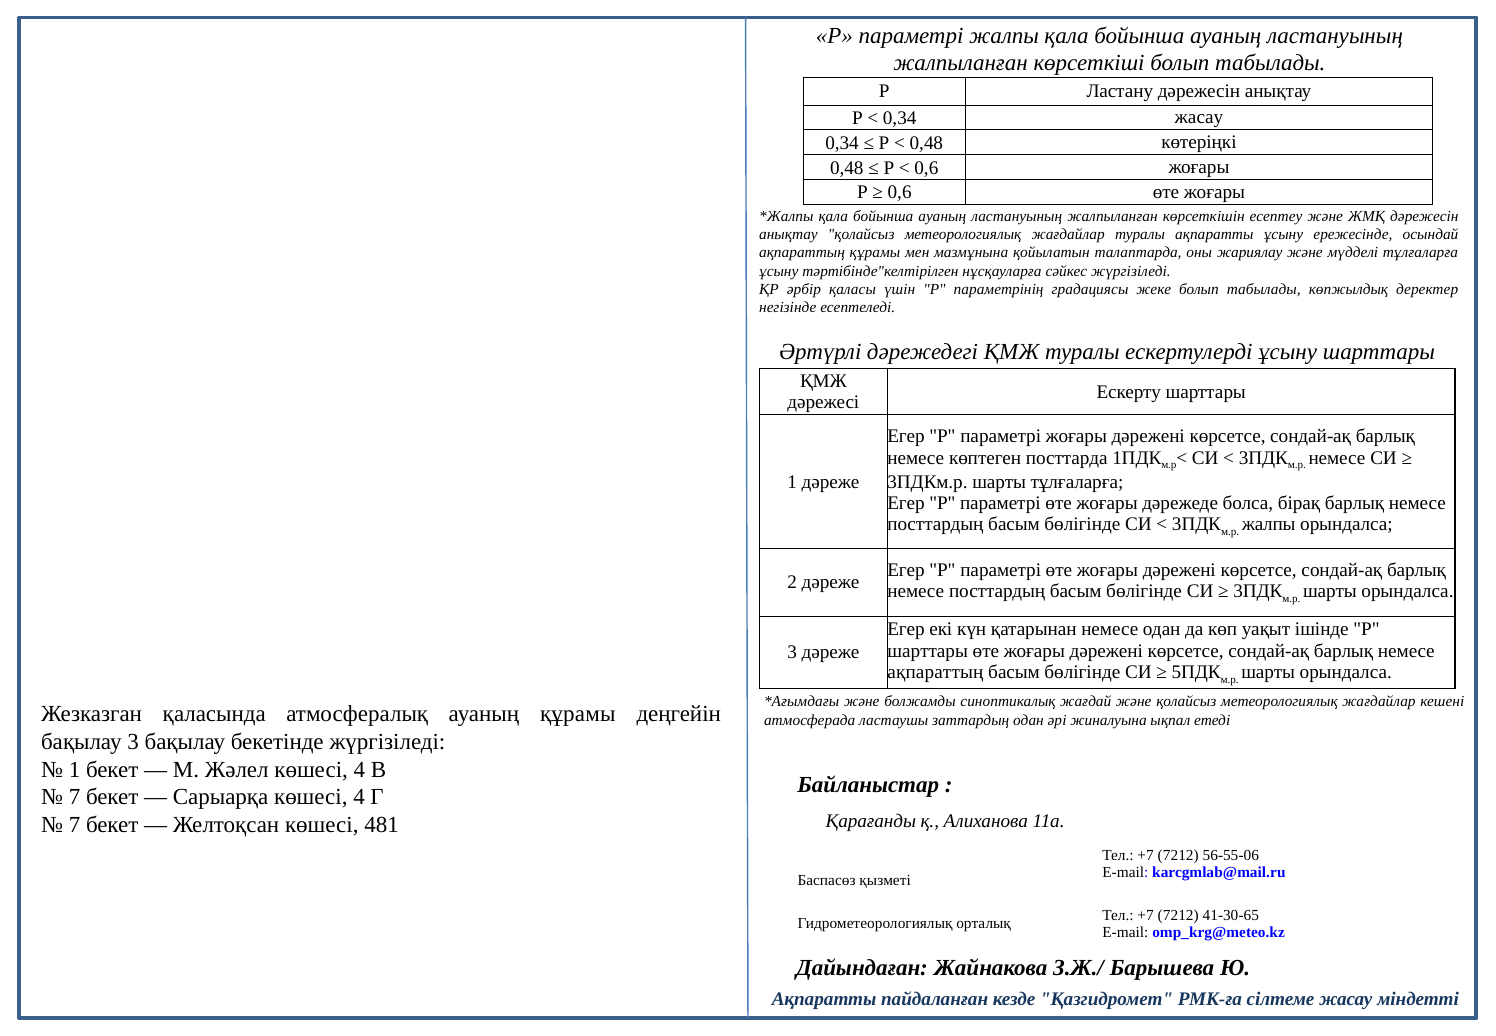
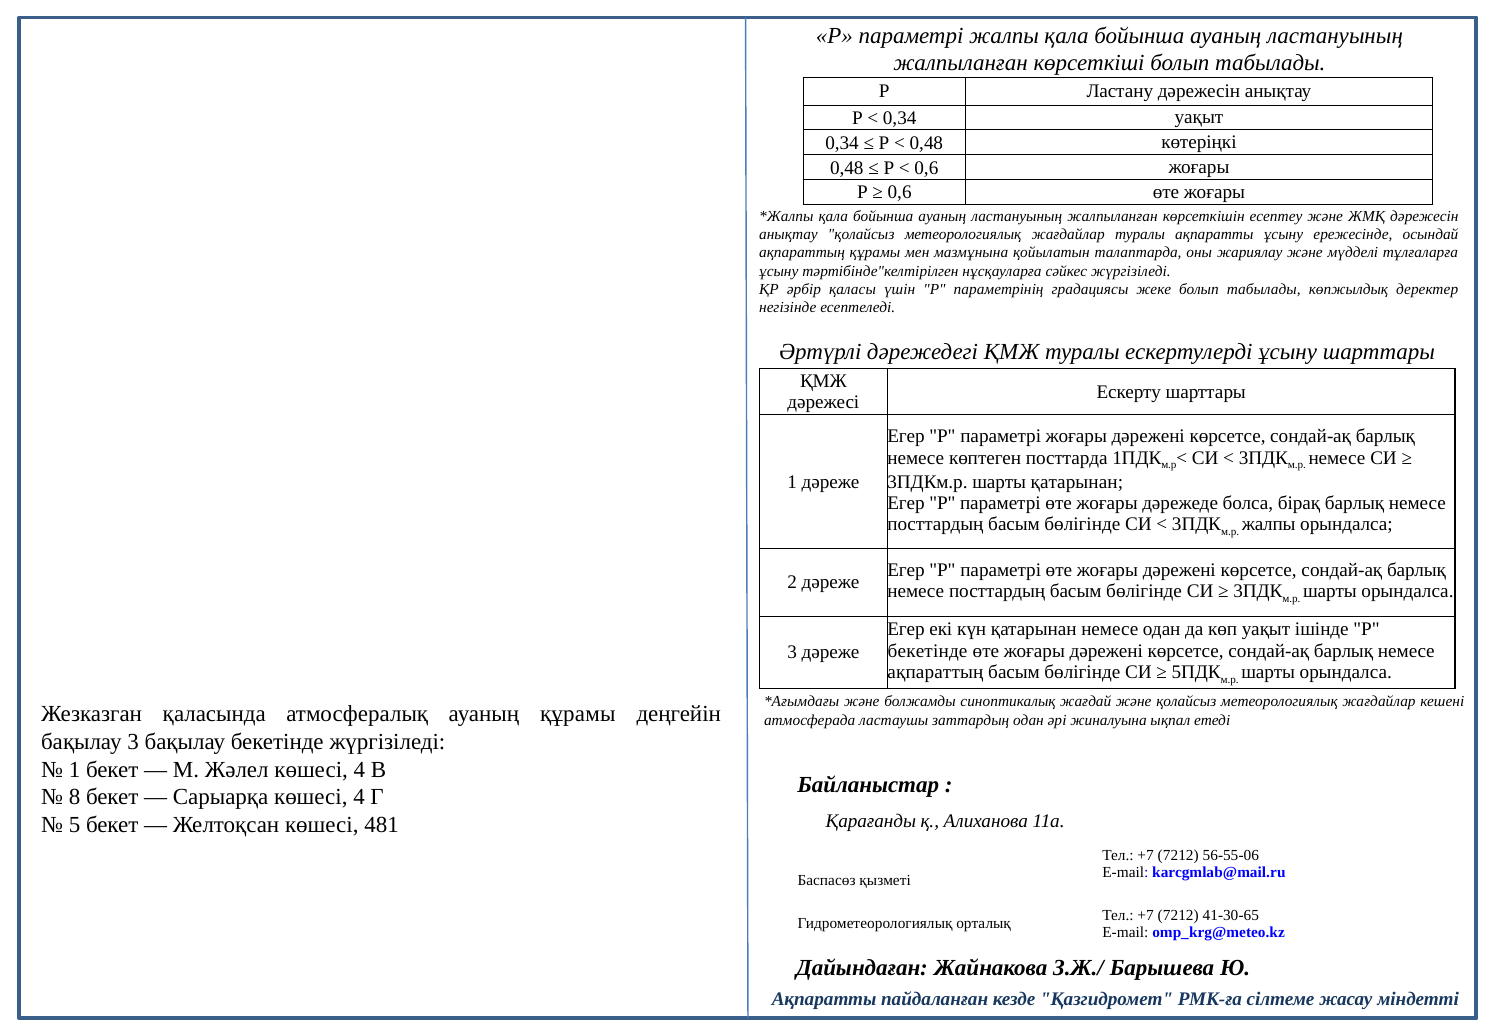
0,34 жасау: жасау -> уақыт (1199, 118)
шарты тұлғаларға: тұлғаларға -> қатарынан (1077, 482)
шарттары: шарттары -> бекетінде (928, 651)
7: 7 -> 8 (75, 797)
7: 7 -> 5 (75, 824)
